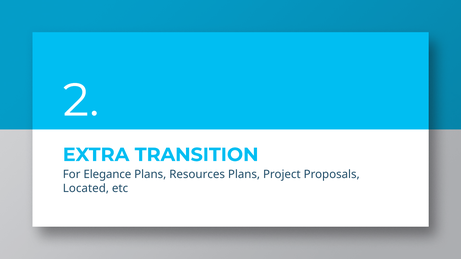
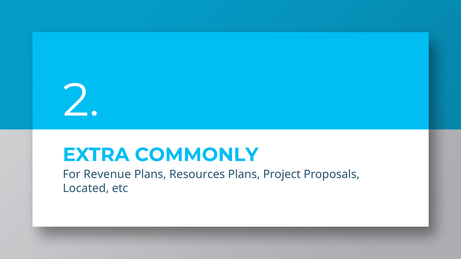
TRANSITION: TRANSITION -> COMMONLY (197, 155)
Elegance: Elegance -> Revenue (107, 175)
